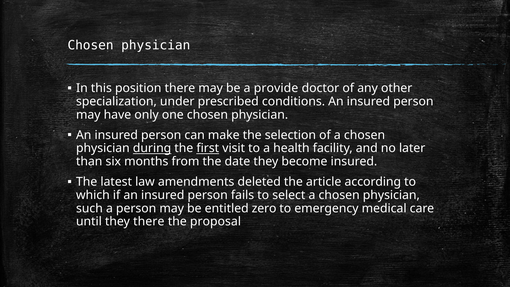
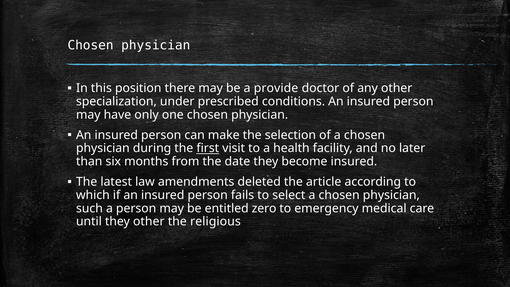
during underline: present -> none (152, 148)
they there: there -> other (149, 221)
proposal: proposal -> religious (215, 221)
